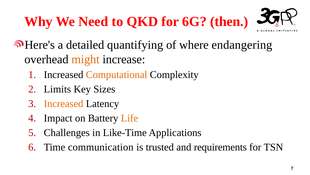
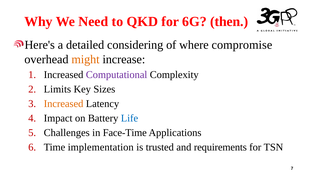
quantifying: quantifying -> considering (135, 45)
endangering: endangering -> compromise (242, 45)
Computational colour: orange -> purple (117, 74)
Life colour: orange -> blue (129, 118)
Like-Time: Like-Time -> Face-Time (125, 132)
communication: communication -> implementation (101, 147)
